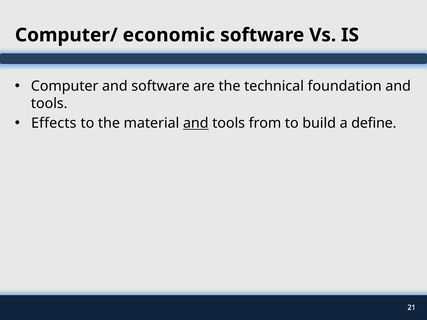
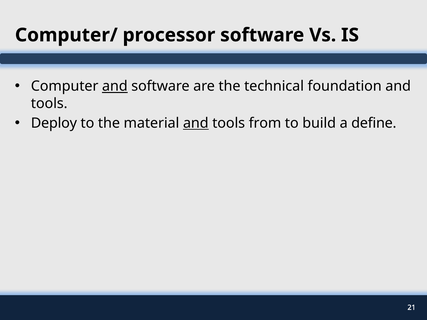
economic: economic -> processor (169, 35)
and underline: none -> present (115, 86)
Effects: Effects -> Deploy (54, 123)
